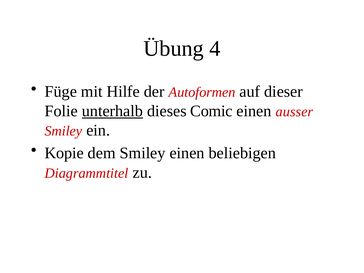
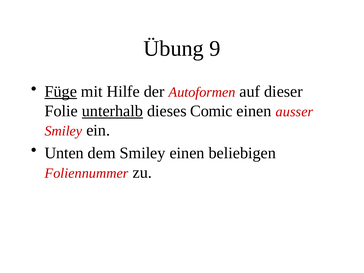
4: 4 -> 9 (215, 49)
Füge underline: none -> present (61, 92)
Kopie: Kopie -> Unten (64, 153)
Diagrammtitel: Diagrammtitel -> Foliennummer (86, 173)
